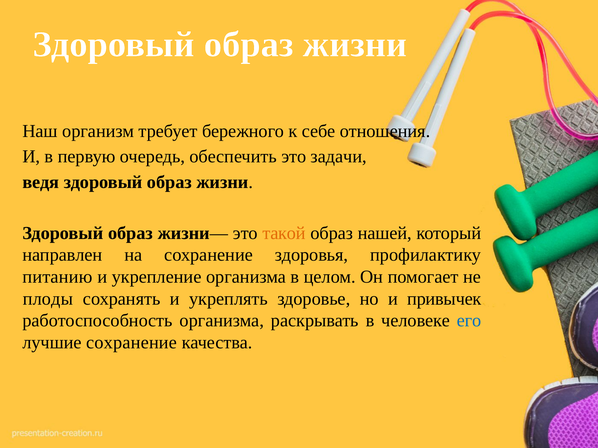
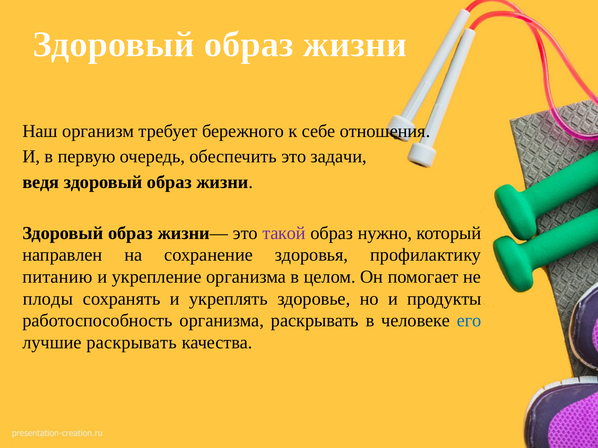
такой colour: orange -> purple (284, 233)
нашей: нашей -> нужно (385, 233)
привычек: привычек -> продукты (444, 299)
лучшие сохранение: сохранение -> раскрывать (132, 343)
